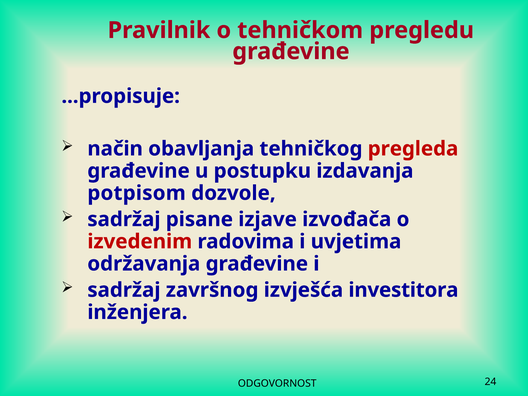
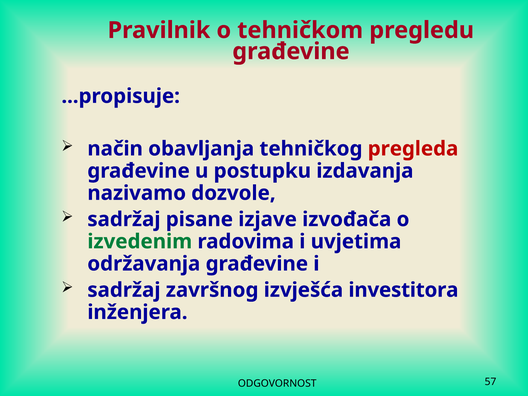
potpisom: potpisom -> nazivamo (137, 193)
izvedenim colour: red -> green (140, 242)
24: 24 -> 57 (490, 382)
